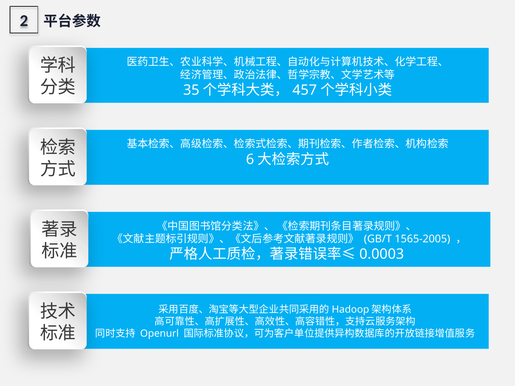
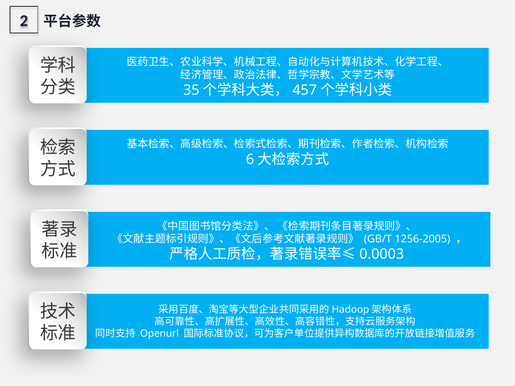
1565-2005: 1565-2005 -> 1256-2005 (422, 239)
